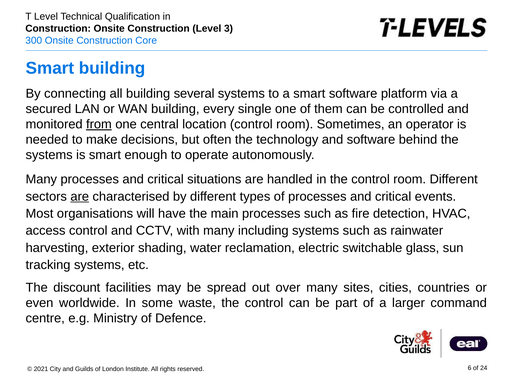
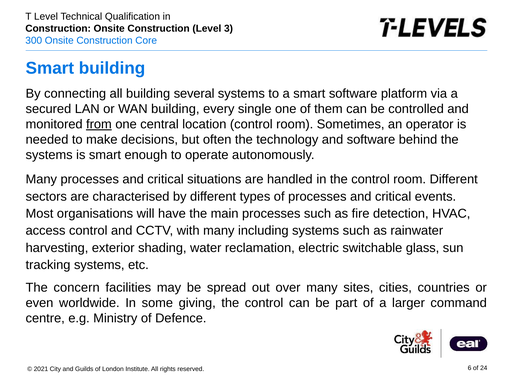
are underline: present -> none (80, 196)
discount: discount -> concern (77, 287)
waste: waste -> giving (197, 303)
